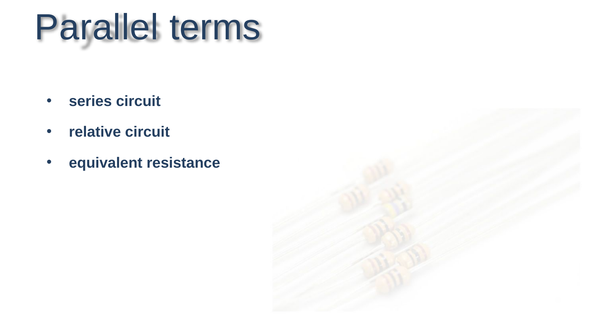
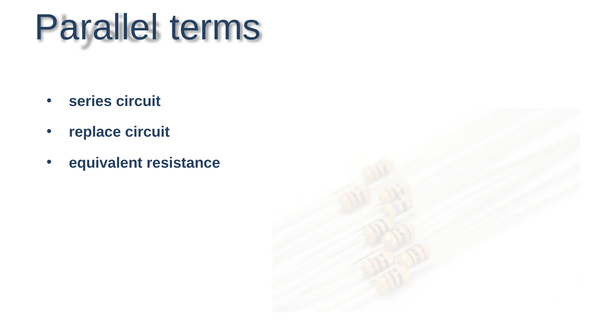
relative: relative -> replace (95, 132)
